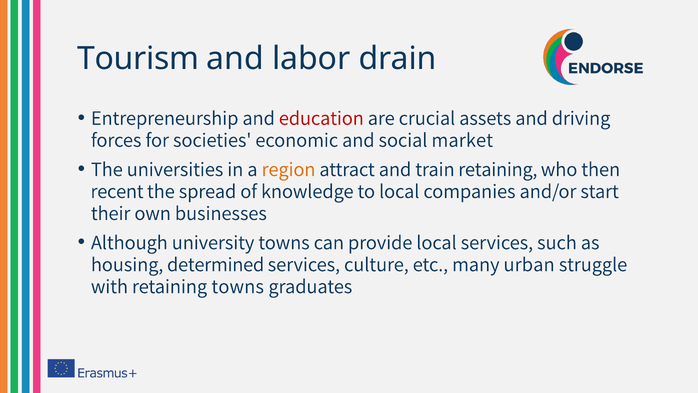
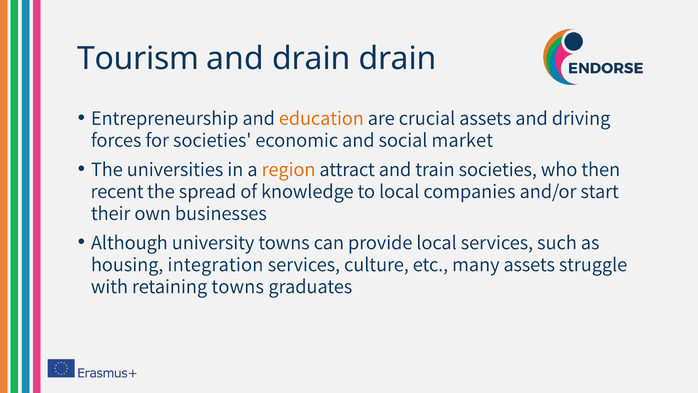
and labor: labor -> drain (311, 59)
education colour: red -> orange (321, 118)
train retaining: retaining -> societies (498, 169)
determined: determined -> integration (215, 264)
many urban: urban -> assets (529, 264)
